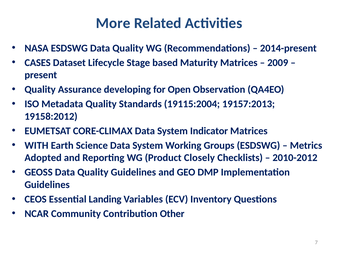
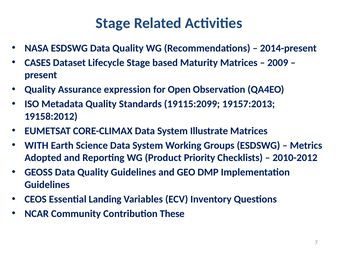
More: More -> Stage (113, 23)
developing: developing -> expression (127, 89)
19115:2004: 19115:2004 -> 19115:2099 (192, 104)
Indicator: Indicator -> Illustrate (209, 131)
Closely: Closely -> Priority (200, 157)
Other: Other -> These (172, 213)
